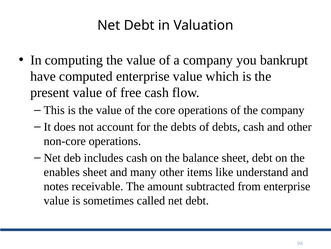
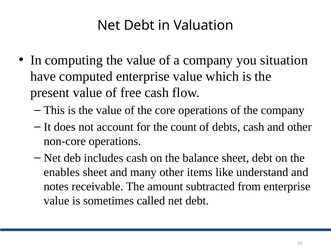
bankrupt: bankrupt -> situation (284, 60)
the debts: debts -> count (184, 127)
